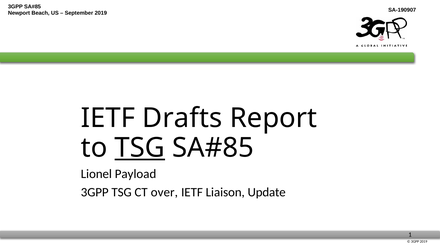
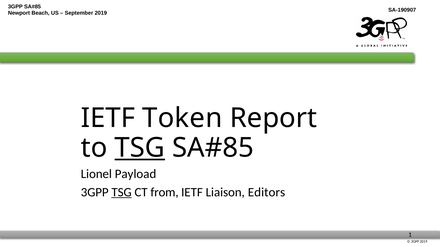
Drafts: Drafts -> Token (182, 118)
TSG underline: none -> present (122, 193)
over: over -> from (165, 193)
Update: Update -> Editors (267, 193)
